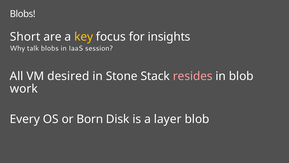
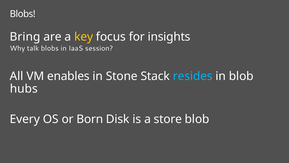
Short: Short -> Bring (25, 37)
desired: desired -> enables (68, 76)
resides colour: pink -> light blue (193, 76)
work: work -> hubs (24, 89)
layer: layer -> store (168, 119)
